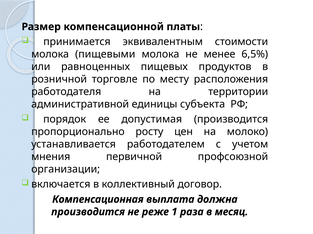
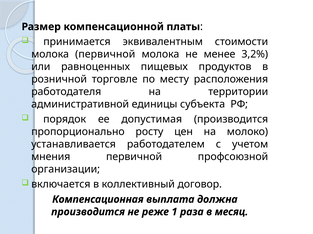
молока пищевыми: пищевыми -> первичной (105, 54)
6,5%: 6,5% -> 3,2% (255, 54)
